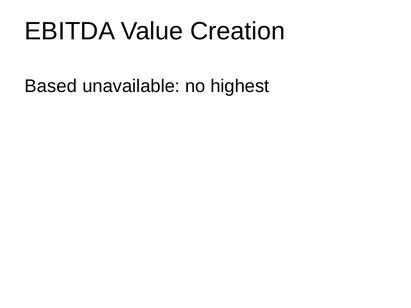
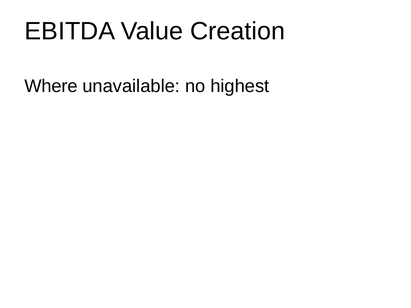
Based: Based -> Where (51, 86)
